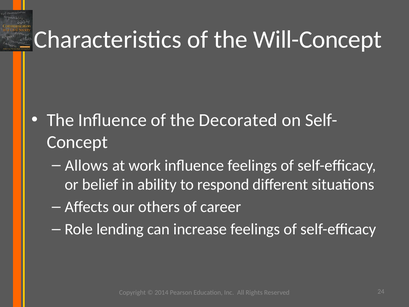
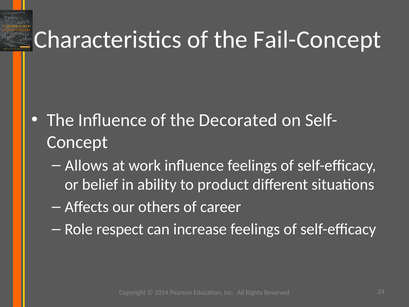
Will-Concept: Will-Concept -> Fail-Concept (317, 40)
respond: respond -> product (223, 185)
lending: lending -> respect (120, 229)
